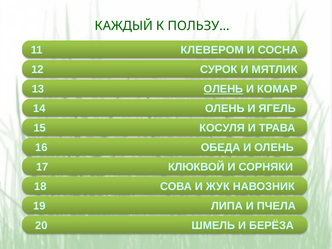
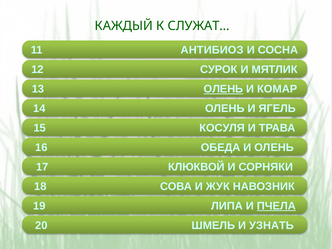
ПОЛЬЗУ…: ПОЛЬЗУ… -> СЛУЖАТ… (199, 26)
КЛЕВЕРОМ: КЛЕВЕРОМ -> АНТИБИОЗ (212, 50)
ПЧЕЛА underline: none -> present (276, 206)
БЕРЁЗА: БЕРЁЗА -> УЗНАТЬ (272, 225)
